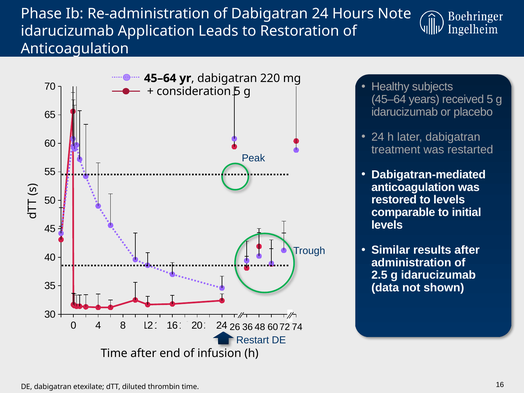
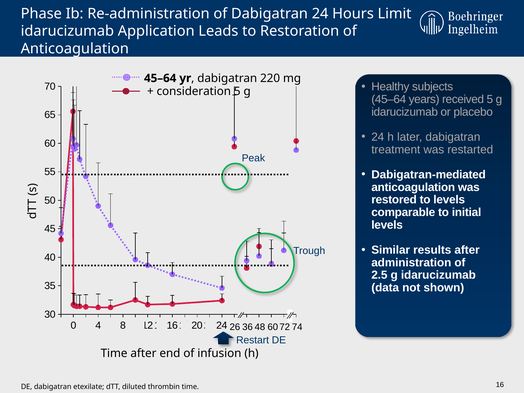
Note: Note -> Limit (395, 14)
